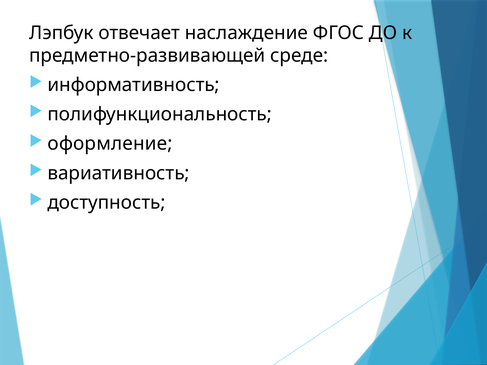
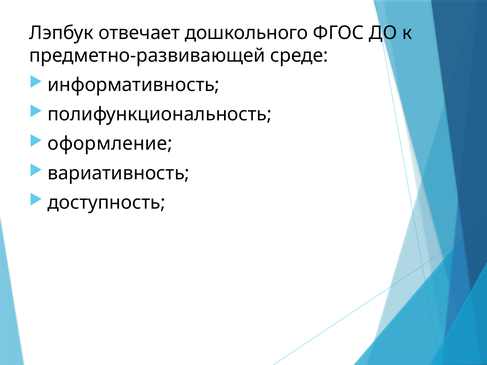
наслаждение: наслаждение -> дошкольного (246, 33)
